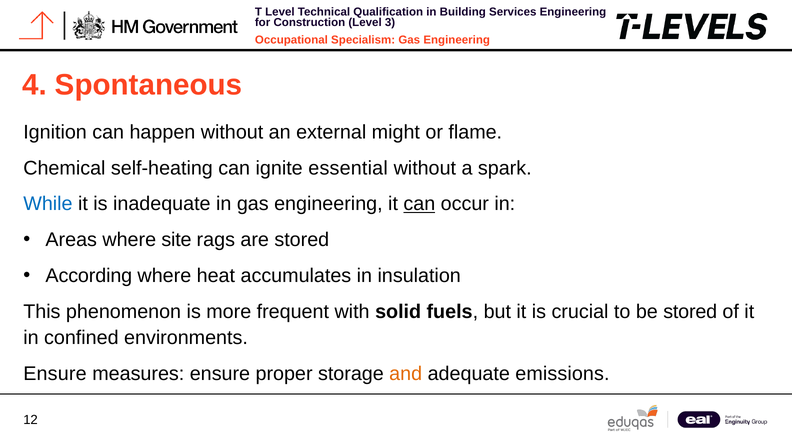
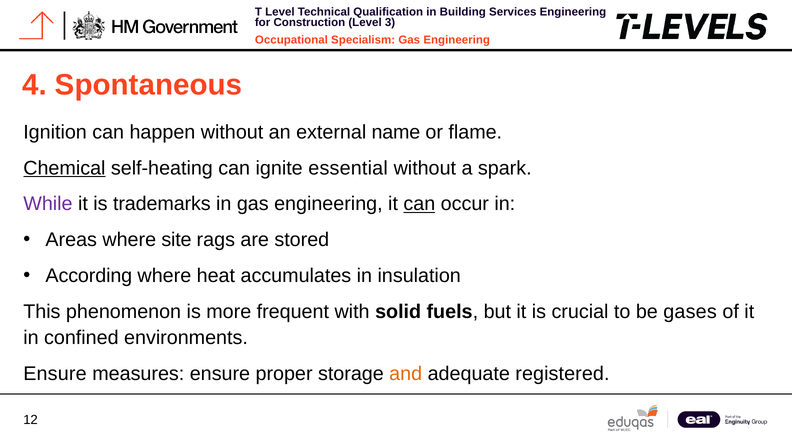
might: might -> name (396, 132)
Chemical underline: none -> present (64, 168)
While colour: blue -> purple (48, 204)
inadequate: inadequate -> trademarks (162, 204)
be stored: stored -> gases (690, 311)
emissions: emissions -> registered (562, 373)
